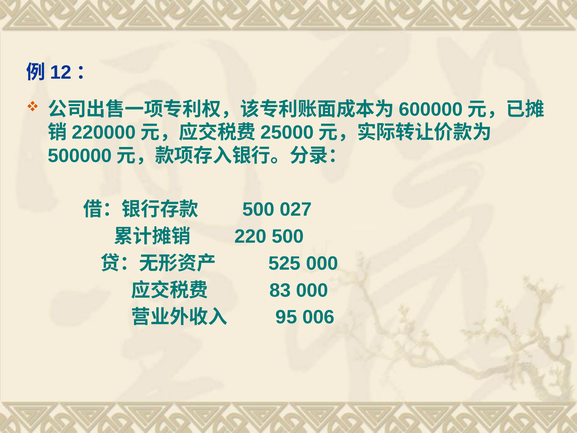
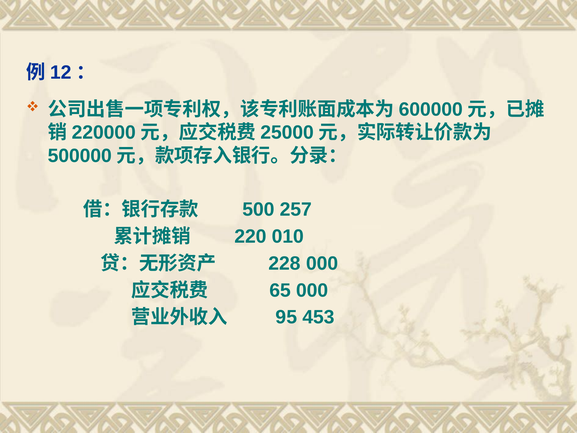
027: 027 -> 257 (296, 209)
220 500: 500 -> 010 (288, 236)
525: 525 -> 228 (285, 263)
83: 83 -> 65 (280, 290)
006: 006 -> 453 (318, 317)
